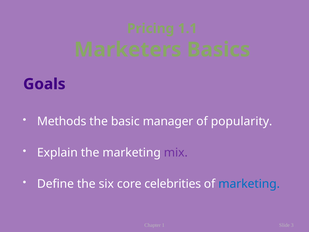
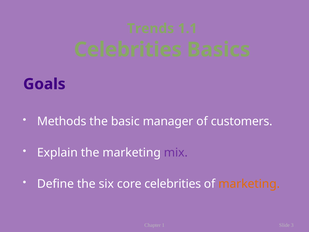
Pricing: Pricing -> Trends (151, 29)
Marketers: Marketers -> Celebrities (128, 50)
popularity: popularity -> customers (242, 121)
marketing colour: blue -> orange (249, 184)
